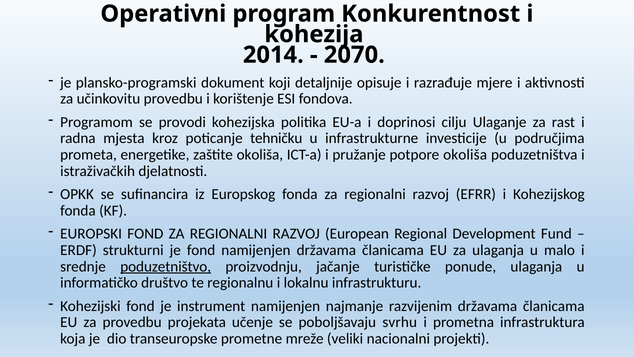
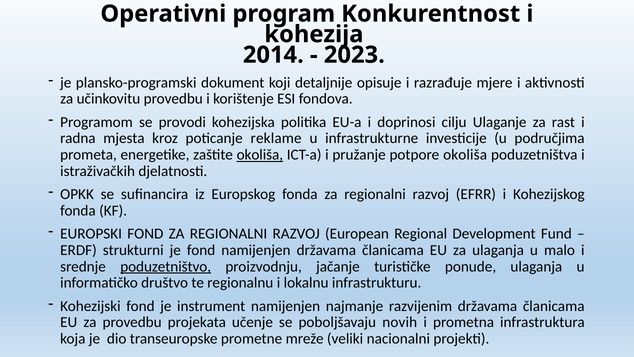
2070: 2070 -> 2023 (354, 55)
tehničku: tehničku -> reklame (276, 138)
okoliša underline: none -> present (260, 155)
svrhu: svrhu -> novih (400, 322)
